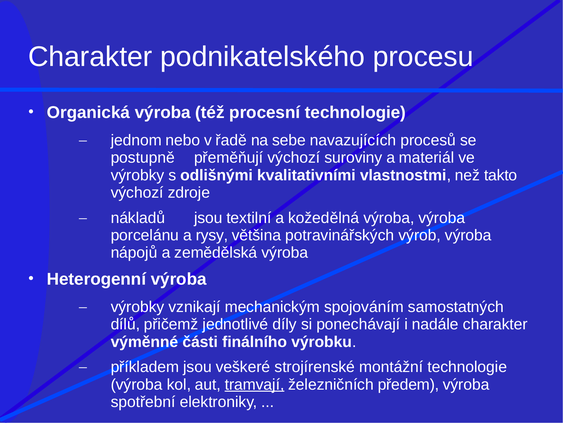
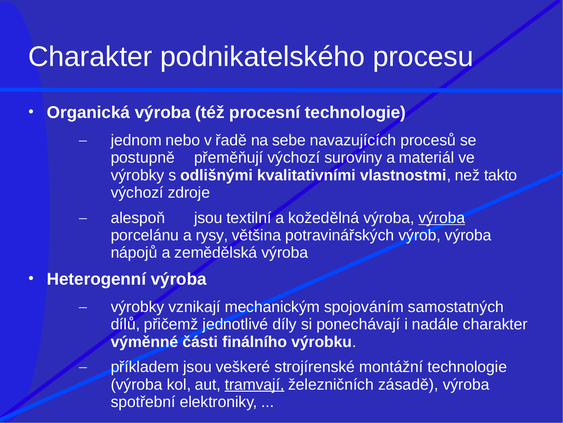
nákladů: nákladů -> alespoň (138, 218)
výroba underline: none -> present (442, 218)
předem: předem -> zásadě (408, 384)
